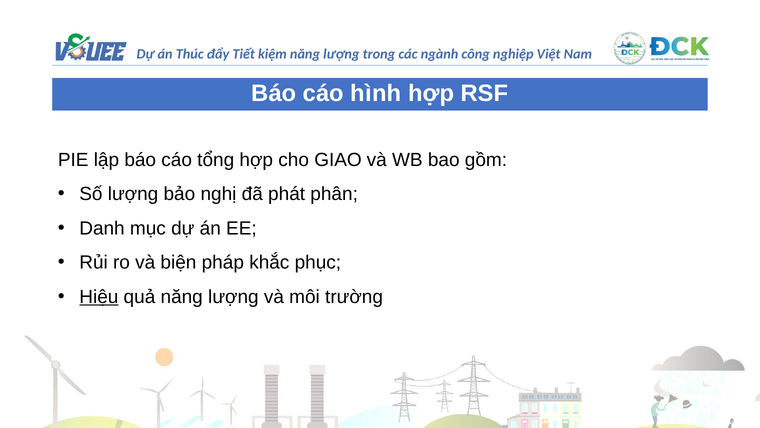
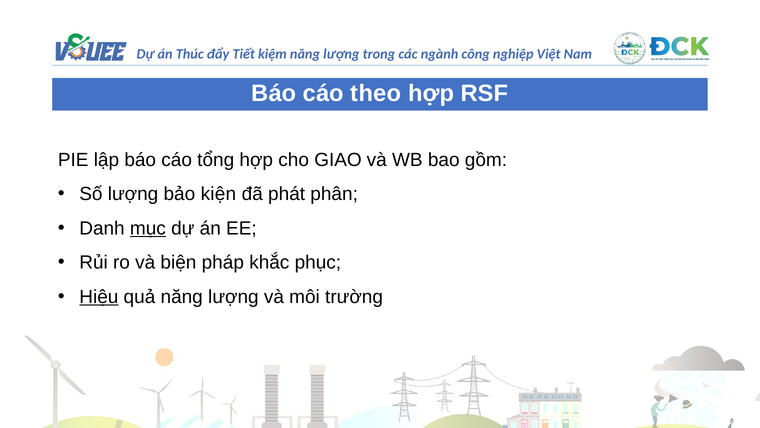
hình: hình -> theo (376, 93)
nghị: nghị -> kiện (218, 194)
mục underline: none -> present (148, 228)
